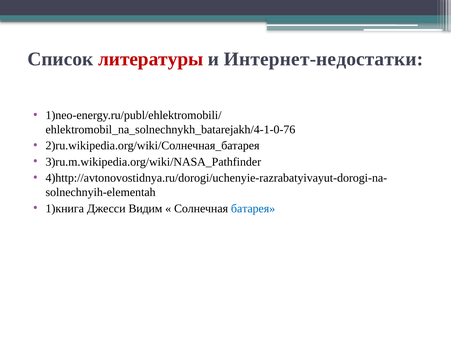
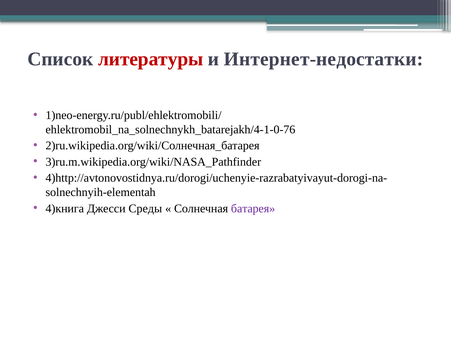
1)книга: 1)книга -> 4)книга (65, 209)
Видим: Видим -> Среды (145, 209)
батарея colour: blue -> purple (253, 209)
